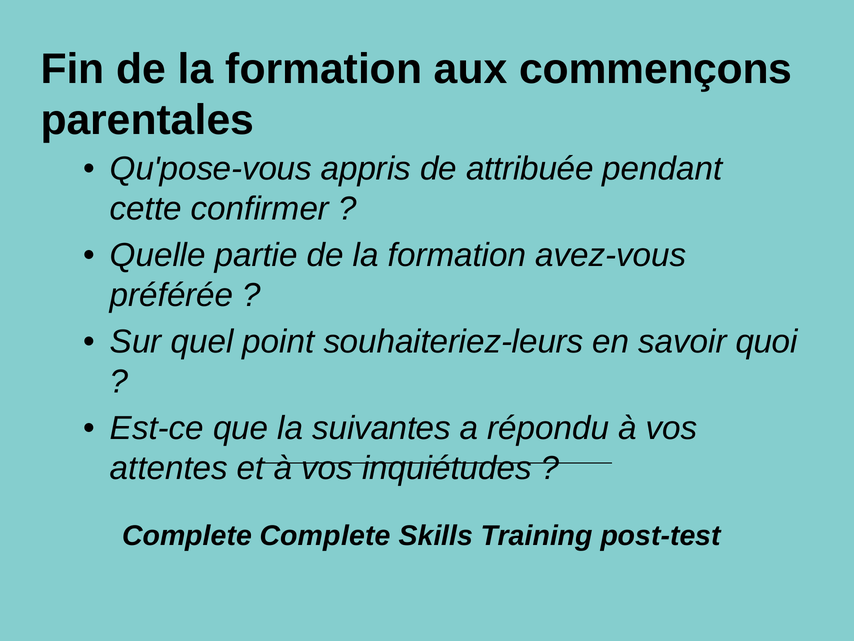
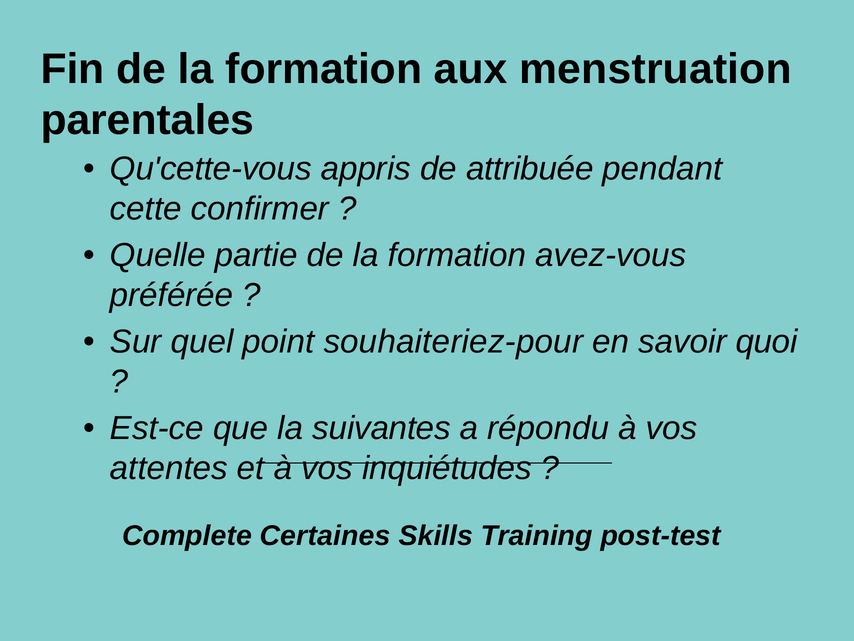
commençons: commençons -> menstruation (656, 69)
Qu'pose-vous: Qu'pose-vous -> Qu'cette-vous (211, 169)
souhaiteriez-leurs: souhaiteriez-leurs -> souhaiteriez-pour (453, 342)
Complete Complete: Complete -> Certaines (325, 535)
